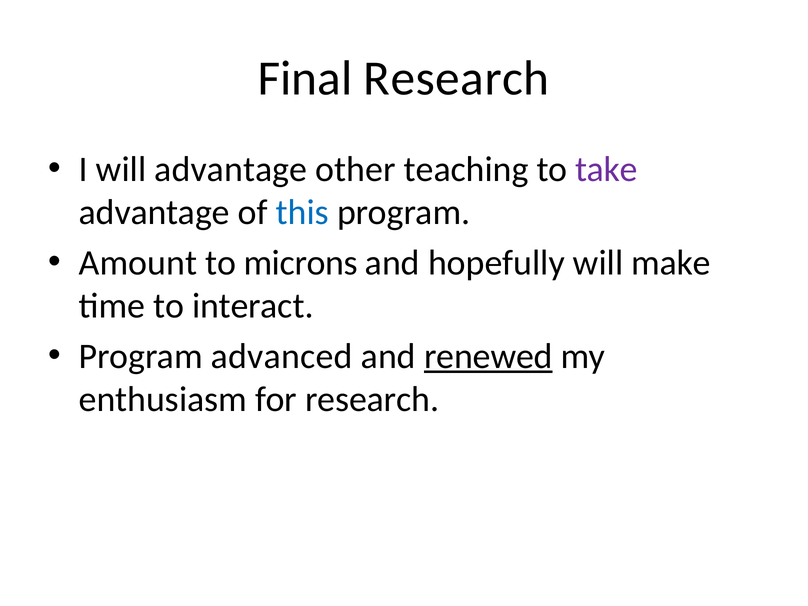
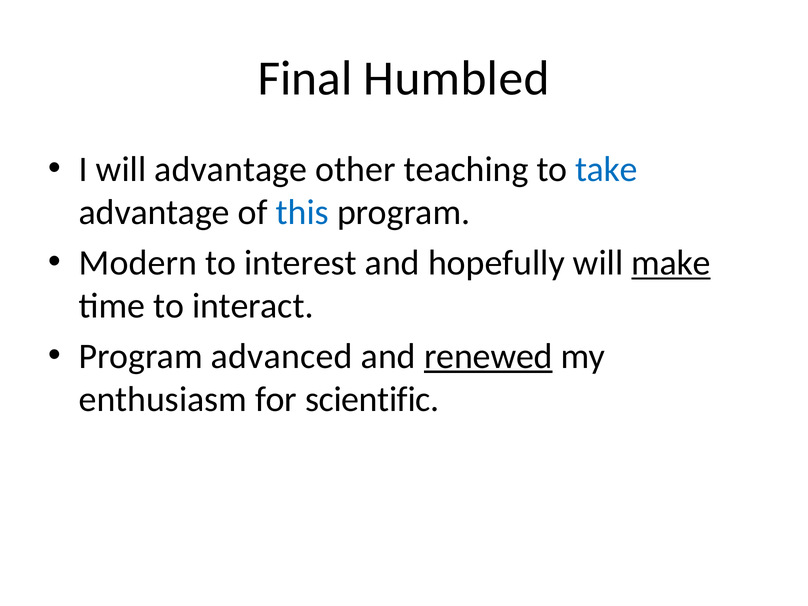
Final Research: Research -> Humbled (456, 78)
take colour: purple -> blue (606, 170)
Amount: Amount -> Modern (138, 263)
microns: microns -> interest (301, 263)
make underline: none -> present (671, 263)
for research: research -> scientific (372, 399)
